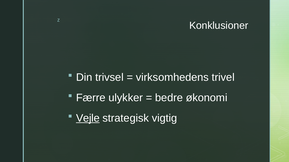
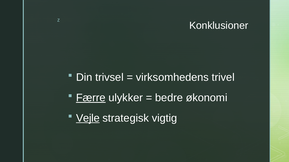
Færre underline: none -> present (91, 98)
